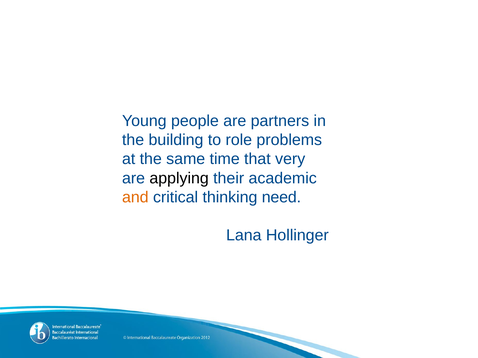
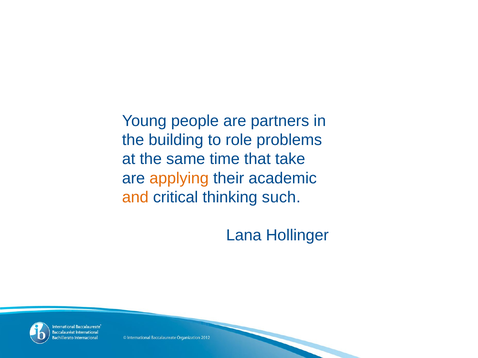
very: very -> take (290, 159)
applying colour: black -> orange (179, 178)
need: need -> such (281, 197)
